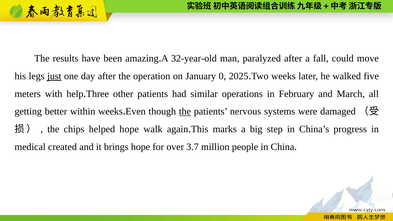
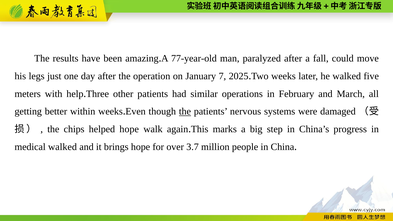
32-year-old: 32-year-old -> 77-year-old (194, 58)
just underline: present -> none (54, 76)
0: 0 -> 7 (222, 76)
medical created: created -> walked (62, 147)
